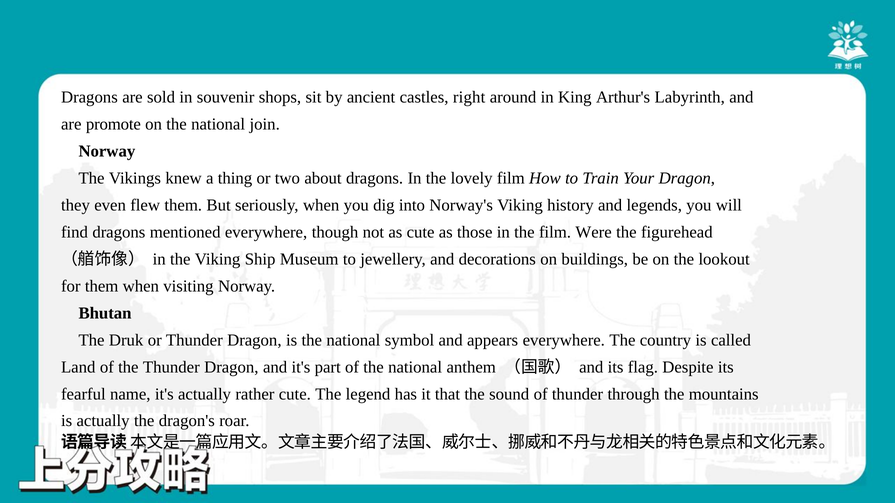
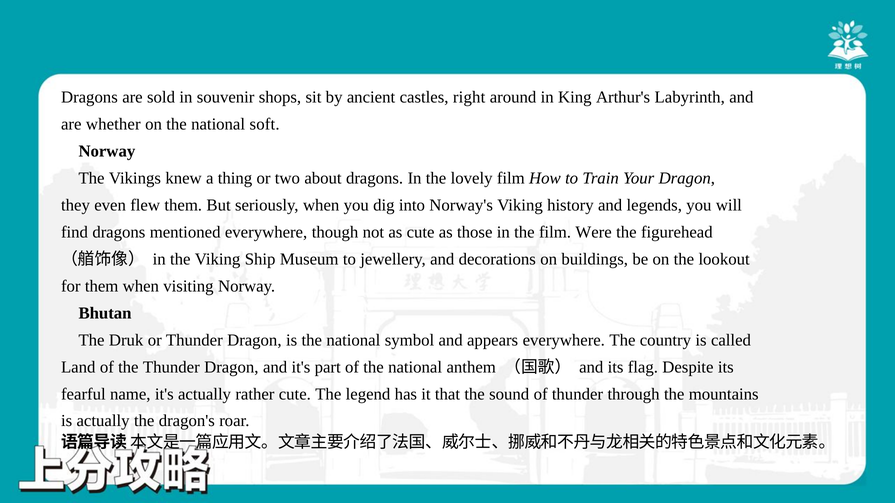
promote: promote -> whether (113, 124)
join: join -> soft (265, 124)
